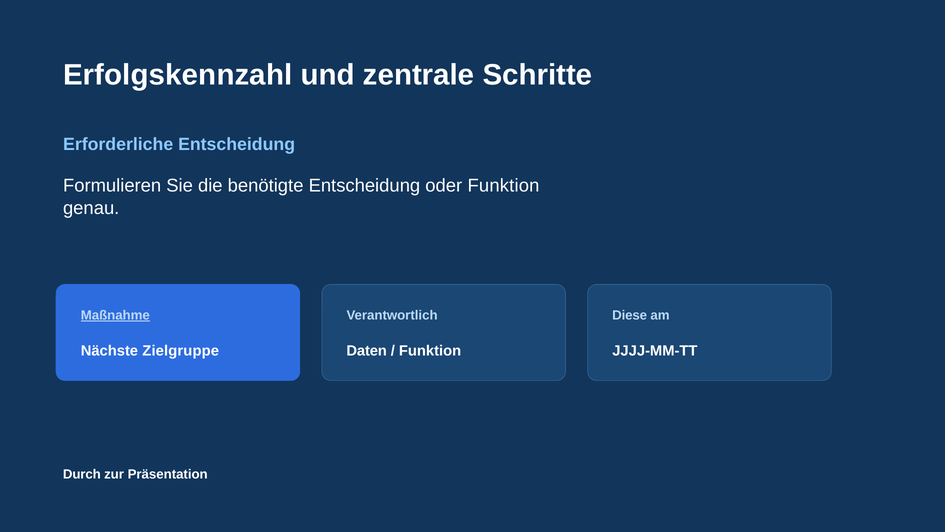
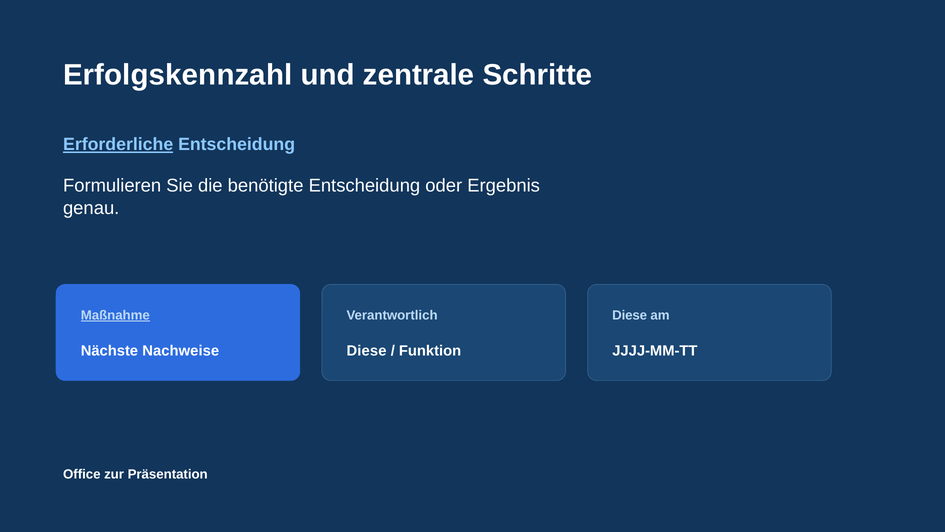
Erforderliche underline: none -> present (118, 145)
oder Funktion: Funktion -> Ergebnis (504, 186)
Zielgruppe: Zielgruppe -> Nachweise (181, 351)
Daten: Daten -> Diese (367, 351)
Durch: Durch -> Office (82, 474)
